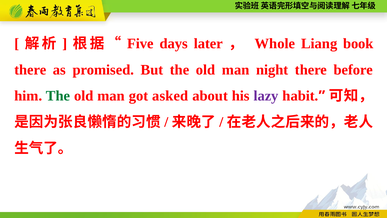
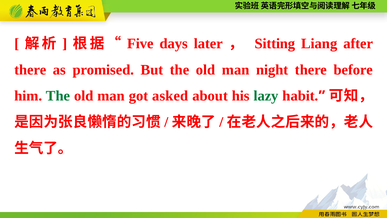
Whole: Whole -> Sitting (275, 44)
book: book -> after (358, 44)
lazy colour: purple -> green (266, 96)
